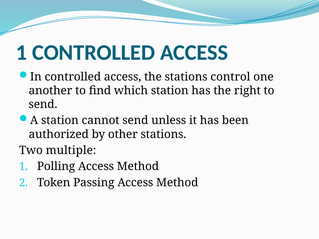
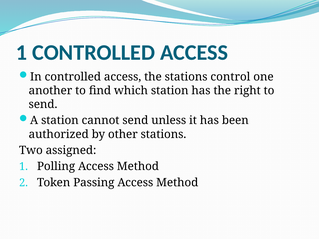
multiple: multiple -> assigned (71, 150)
